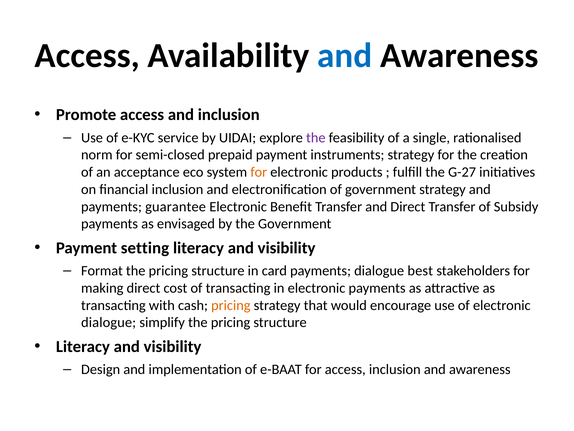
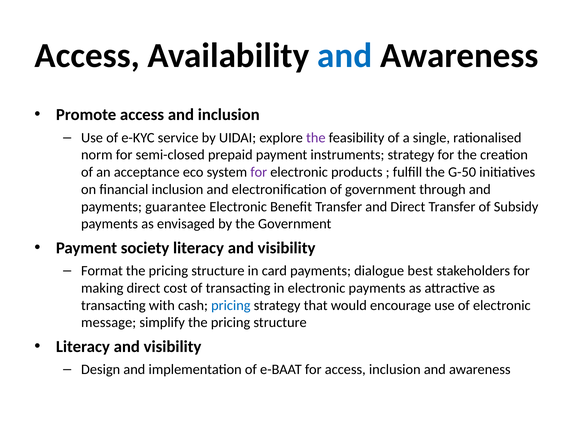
for colour: orange -> purple (259, 172)
G-27: G-27 -> G-50 (462, 172)
government strategy: strategy -> through (442, 189)
setting: setting -> society (145, 248)
pricing colour: orange -> blue (231, 305)
dialogue: dialogue -> message (109, 322)
